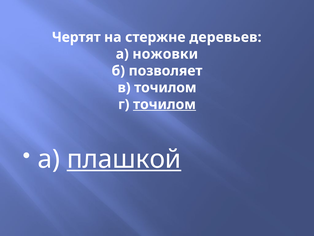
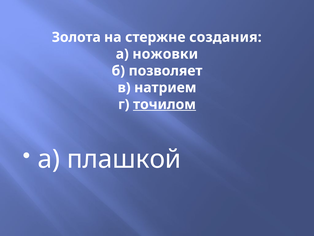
Чертят: Чертят -> Золота (76, 37)
деревьев: деревьев -> создания (225, 37)
в точилом: точилом -> натрием (165, 87)
плашкой underline: present -> none (124, 159)
